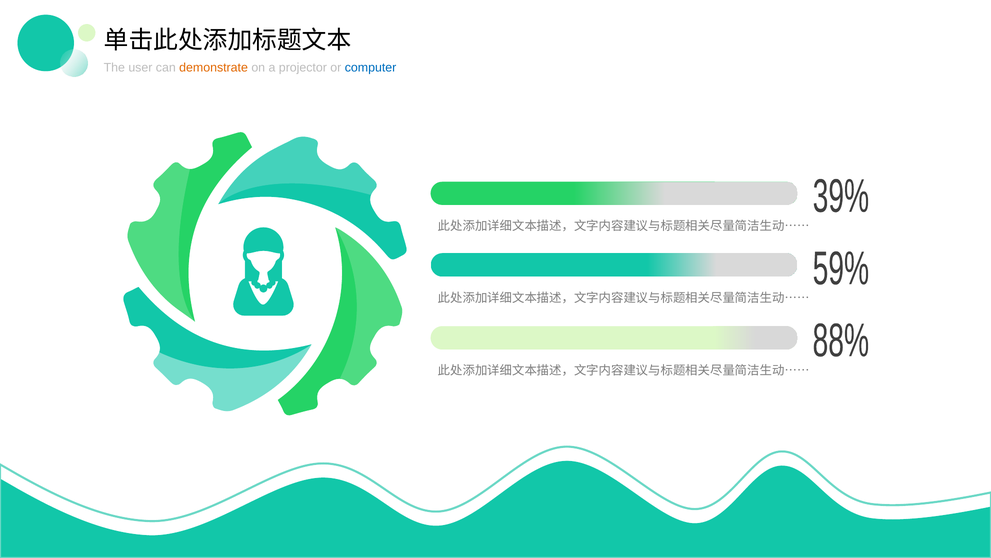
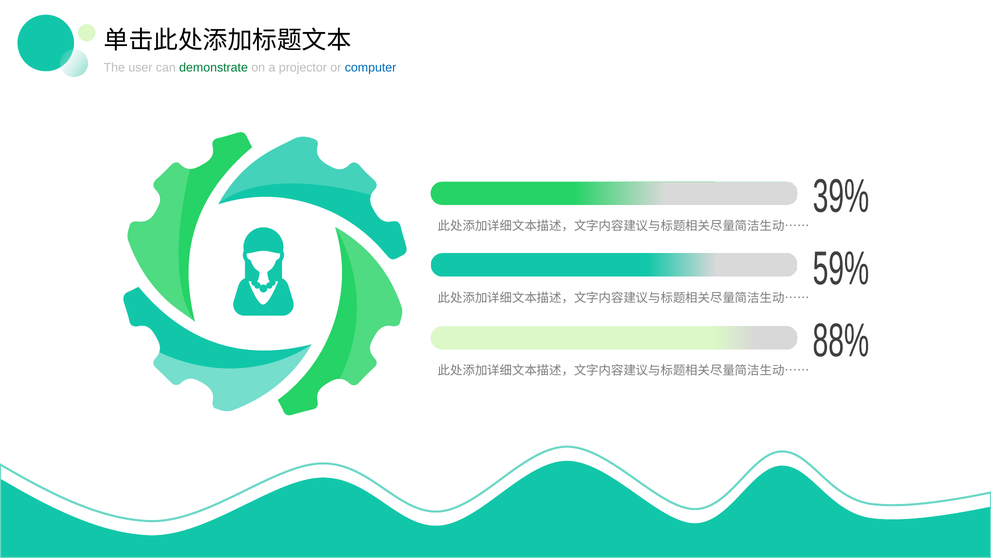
demonstrate colour: orange -> green (214, 67)
